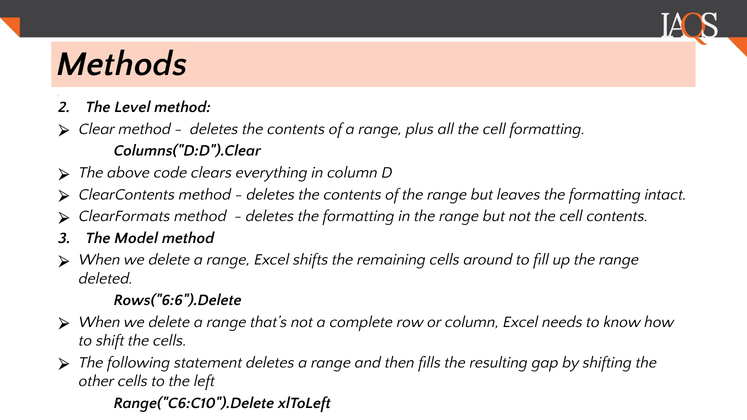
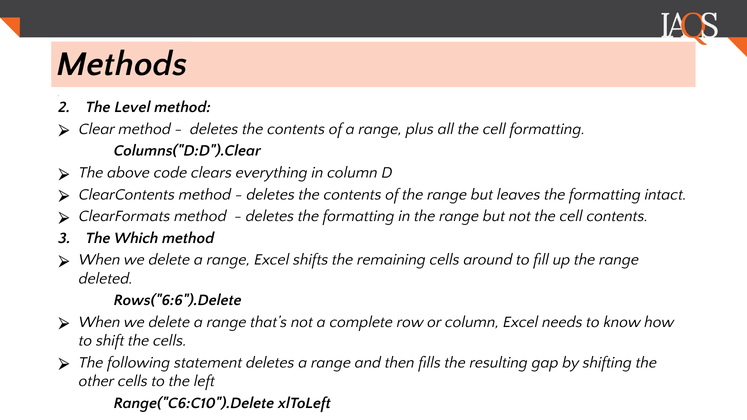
Model: Model -> Which (136, 238)
